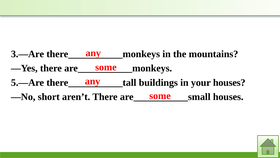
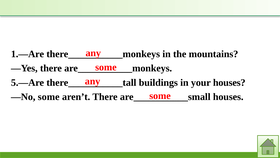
3.—Are: 3.—Are -> 1.—Are (27, 54)
—No short: short -> some (49, 96)
